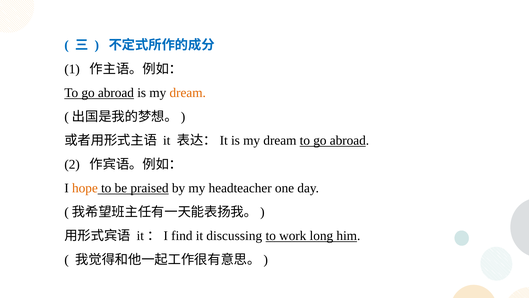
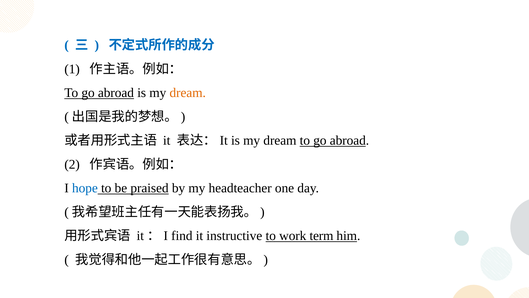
hope colour: orange -> blue (85, 188)
discussing: discussing -> instructive (234, 236)
long: long -> term (321, 236)
